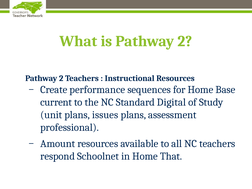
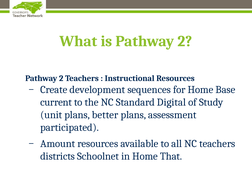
performance: performance -> development (97, 90)
issues: issues -> better (105, 115)
professional: professional -> participated (70, 128)
respond: respond -> districts (58, 156)
